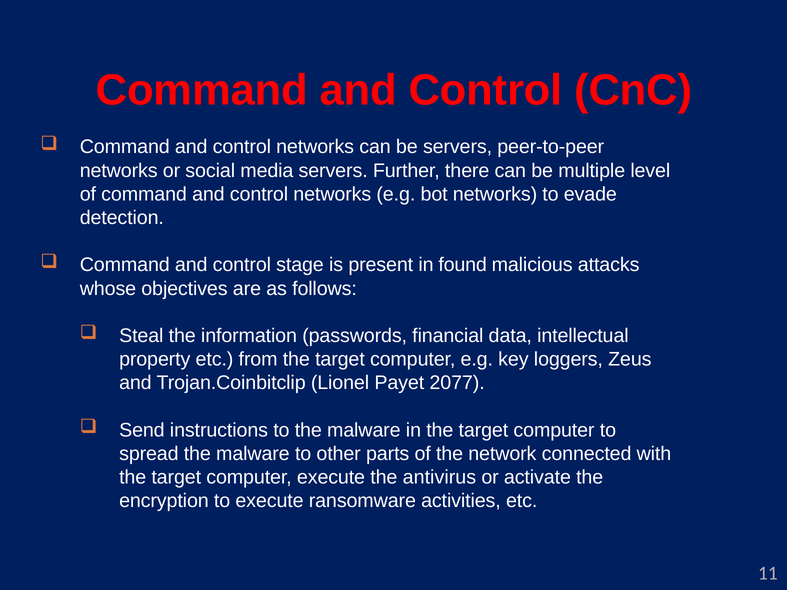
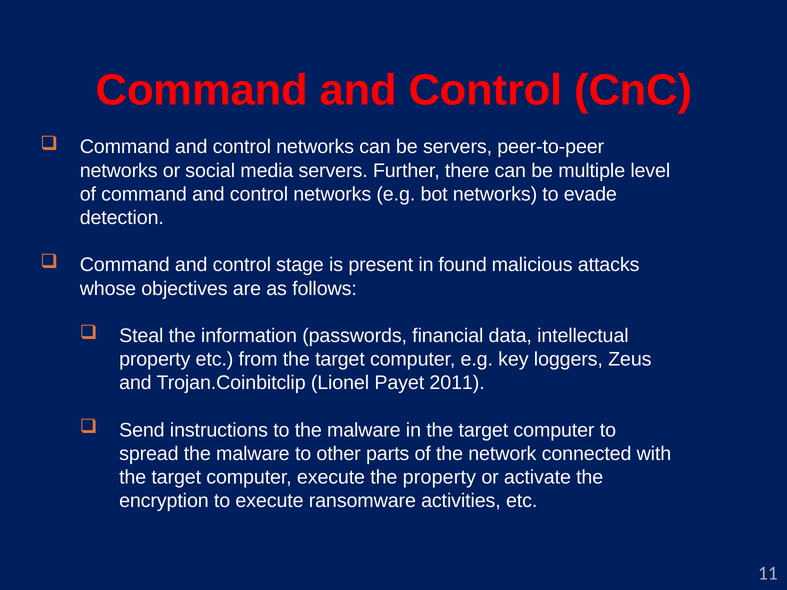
2077: 2077 -> 2011 (457, 383)
the antivirus: antivirus -> property (439, 478)
